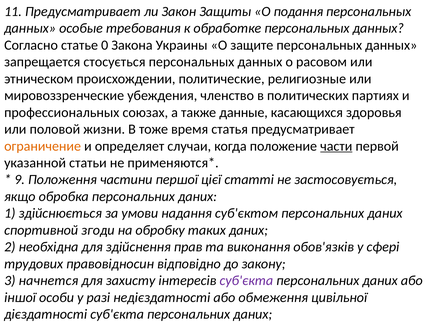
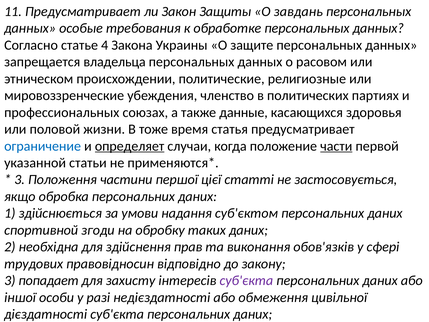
подання: подання -> завдань (298, 11)
0: 0 -> 4 (105, 45)
стосується: стосується -> владельца (115, 62)
ограничение colour: orange -> blue (43, 146)
определяет underline: none -> present (130, 146)
9: 9 -> 3 (20, 180)
начнется: начнется -> попадает (49, 280)
